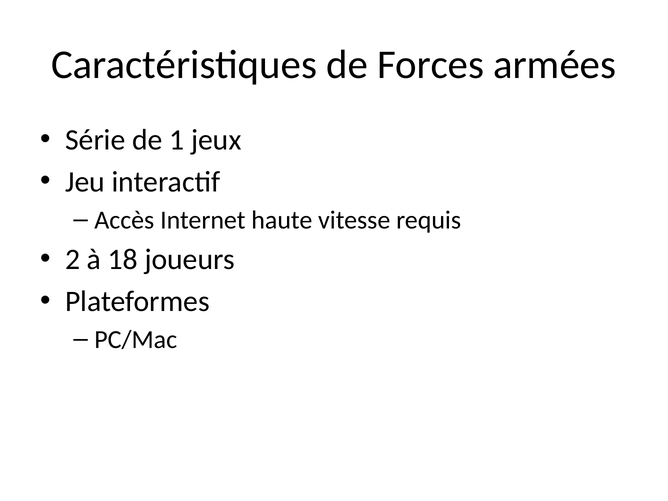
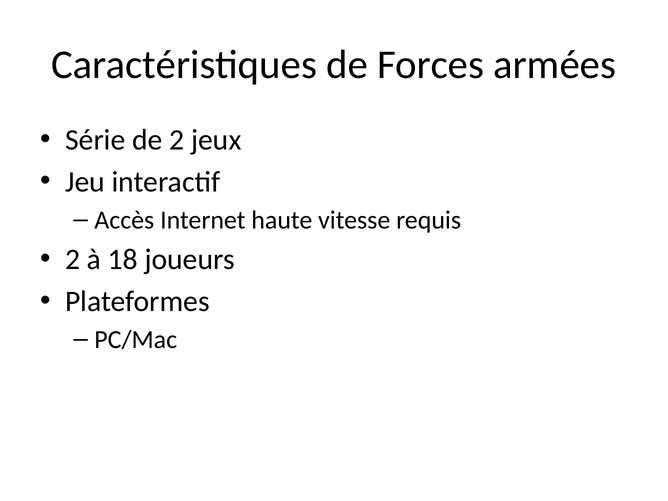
de 1: 1 -> 2 (177, 140)
